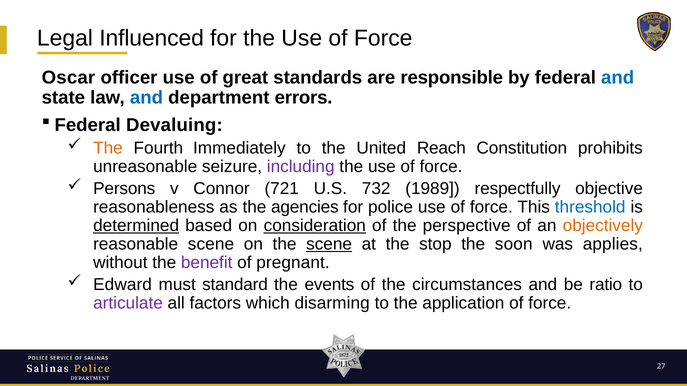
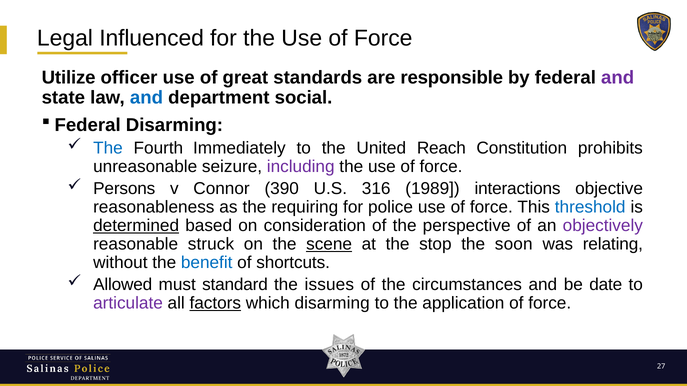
Oscar: Oscar -> Utilize (69, 78)
and colour: blue -> purple (618, 78)
errors: errors -> social (304, 98)
Devaluing: Devaluing -> Disarming (174, 125)
The colour: orange -> blue (108, 148)
721: 721 -> 390 (282, 189)
732: 732 -> 316 (376, 189)
respectfully: respectfully -> interactions (518, 189)
agencies: agencies -> requiring (305, 207)
consideration underline: present -> none (315, 226)
objectively colour: orange -> purple (603, 226)
reasonable scene: scene -> struck (211, 244)
applies: applies -> relating (613, 244)
benefit colour: purple -> blue (207, 263)
pregnant: pregnant -> shortcuts (293, 263)
Edward: Edward -> Allowed (123, 285)
events: events -> issues (329, 285)
ratio: ratio -> date (606, 285)
factors underline: none -> present (215, 304)
